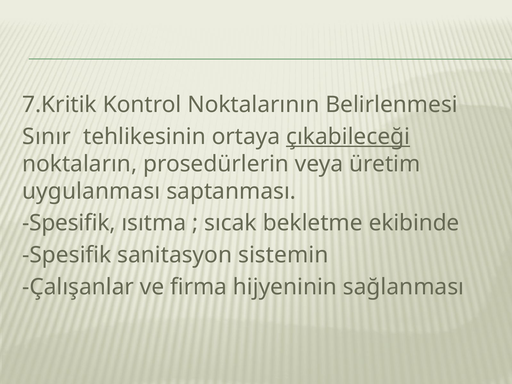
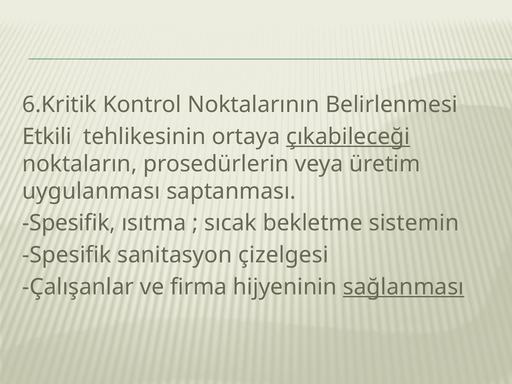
7.Kritik: 7.Kritik -> 6.Kritik (59, 105)
Sınır: Sınır -> Etkili (47, 137)
ekibinde: ekibinde -> sistemin (414, 223)
sistemin: sistemin -> çizelgesi (283, 255)
sağlanması underline: none -> present (404, 287)
